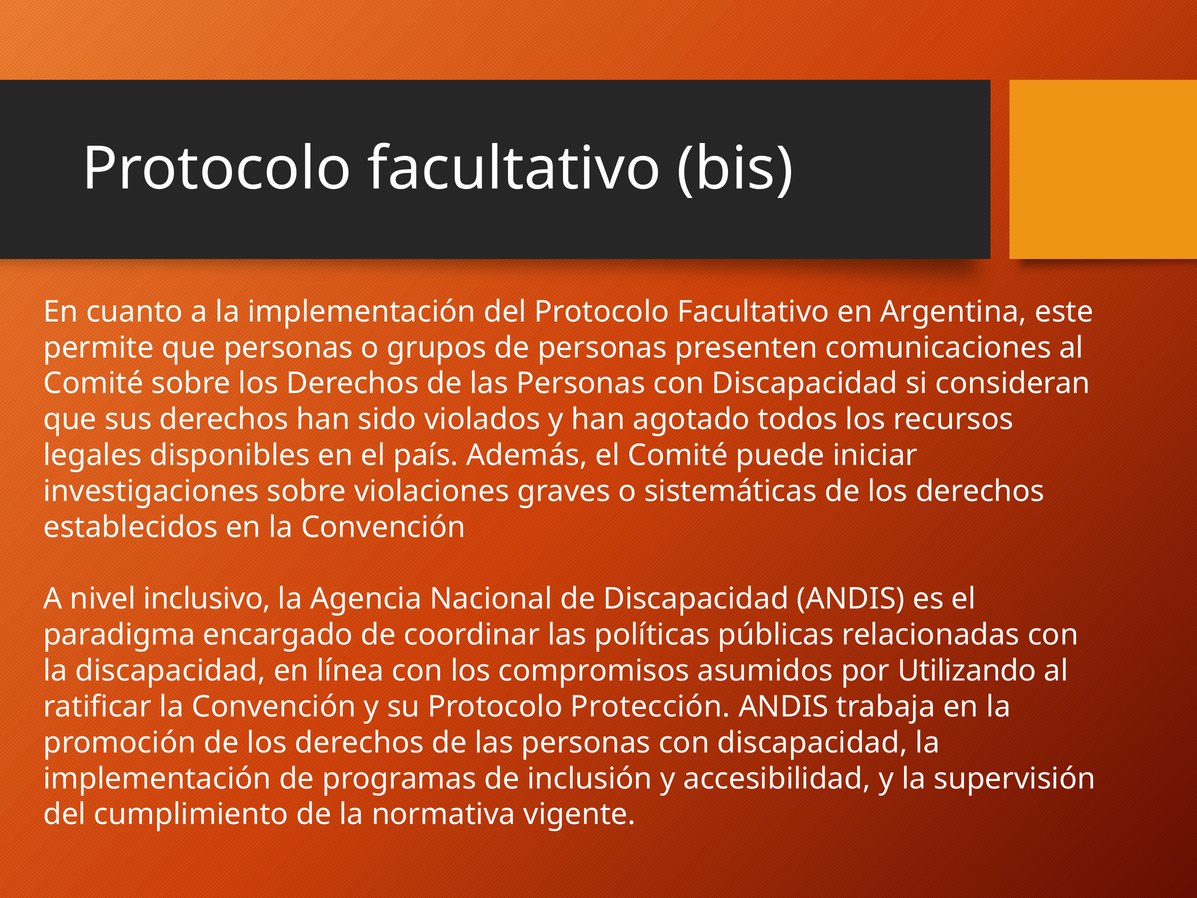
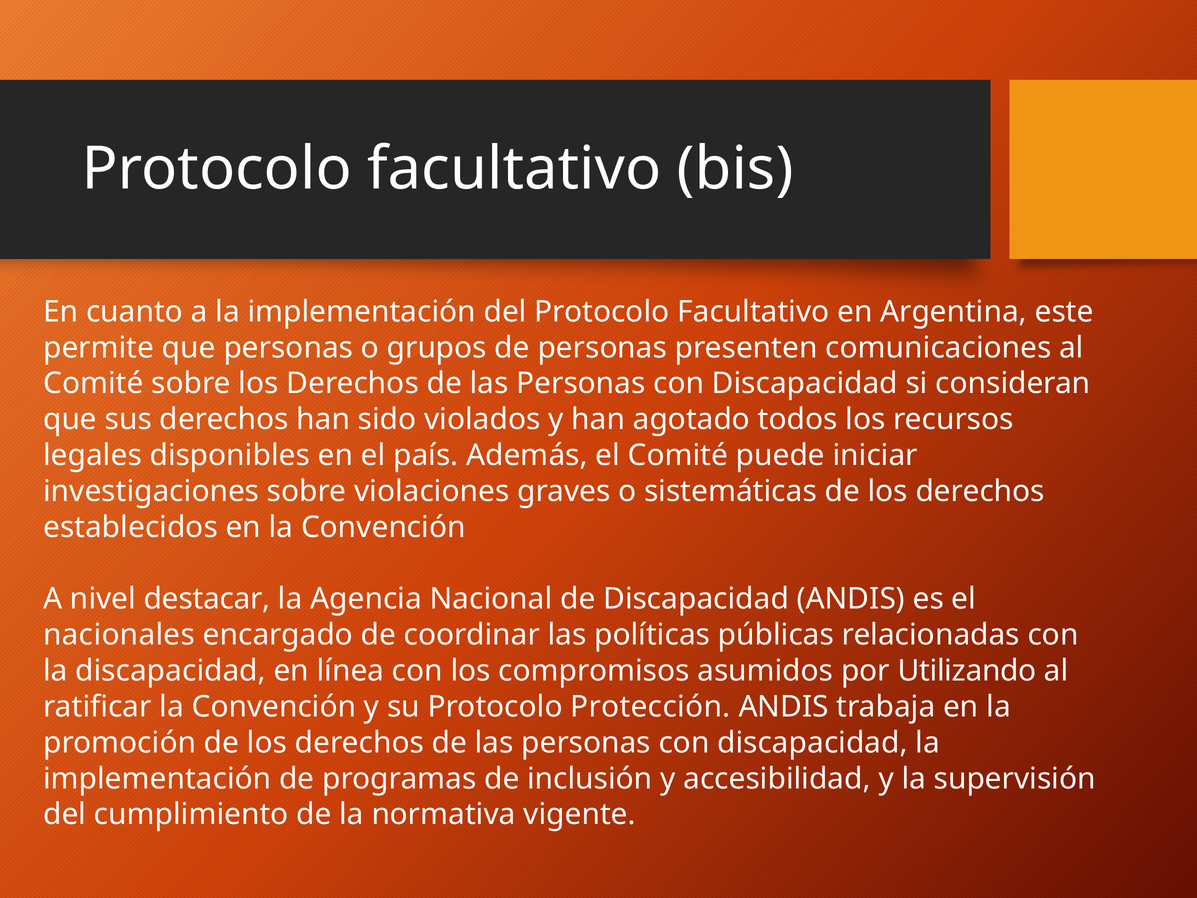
inclusivo: inclusivo -> destacar (207, 599)
paradigma: paradigma -> nacionales (119, 635)
